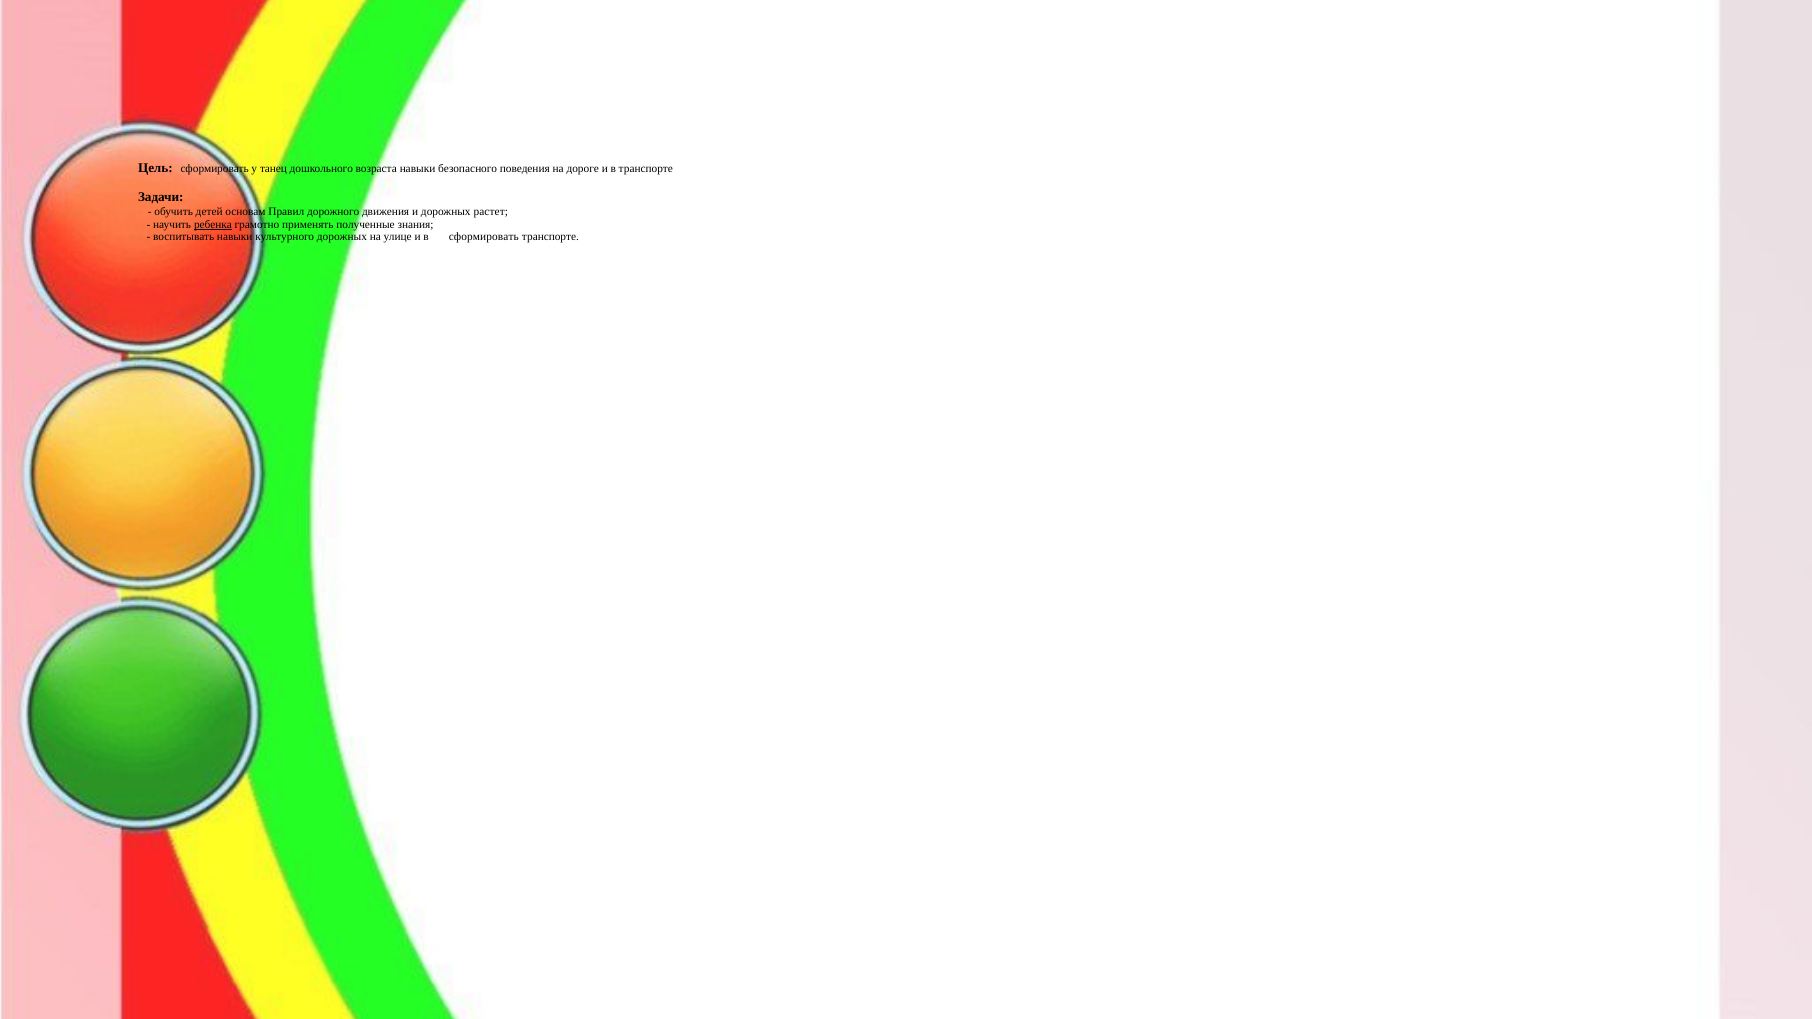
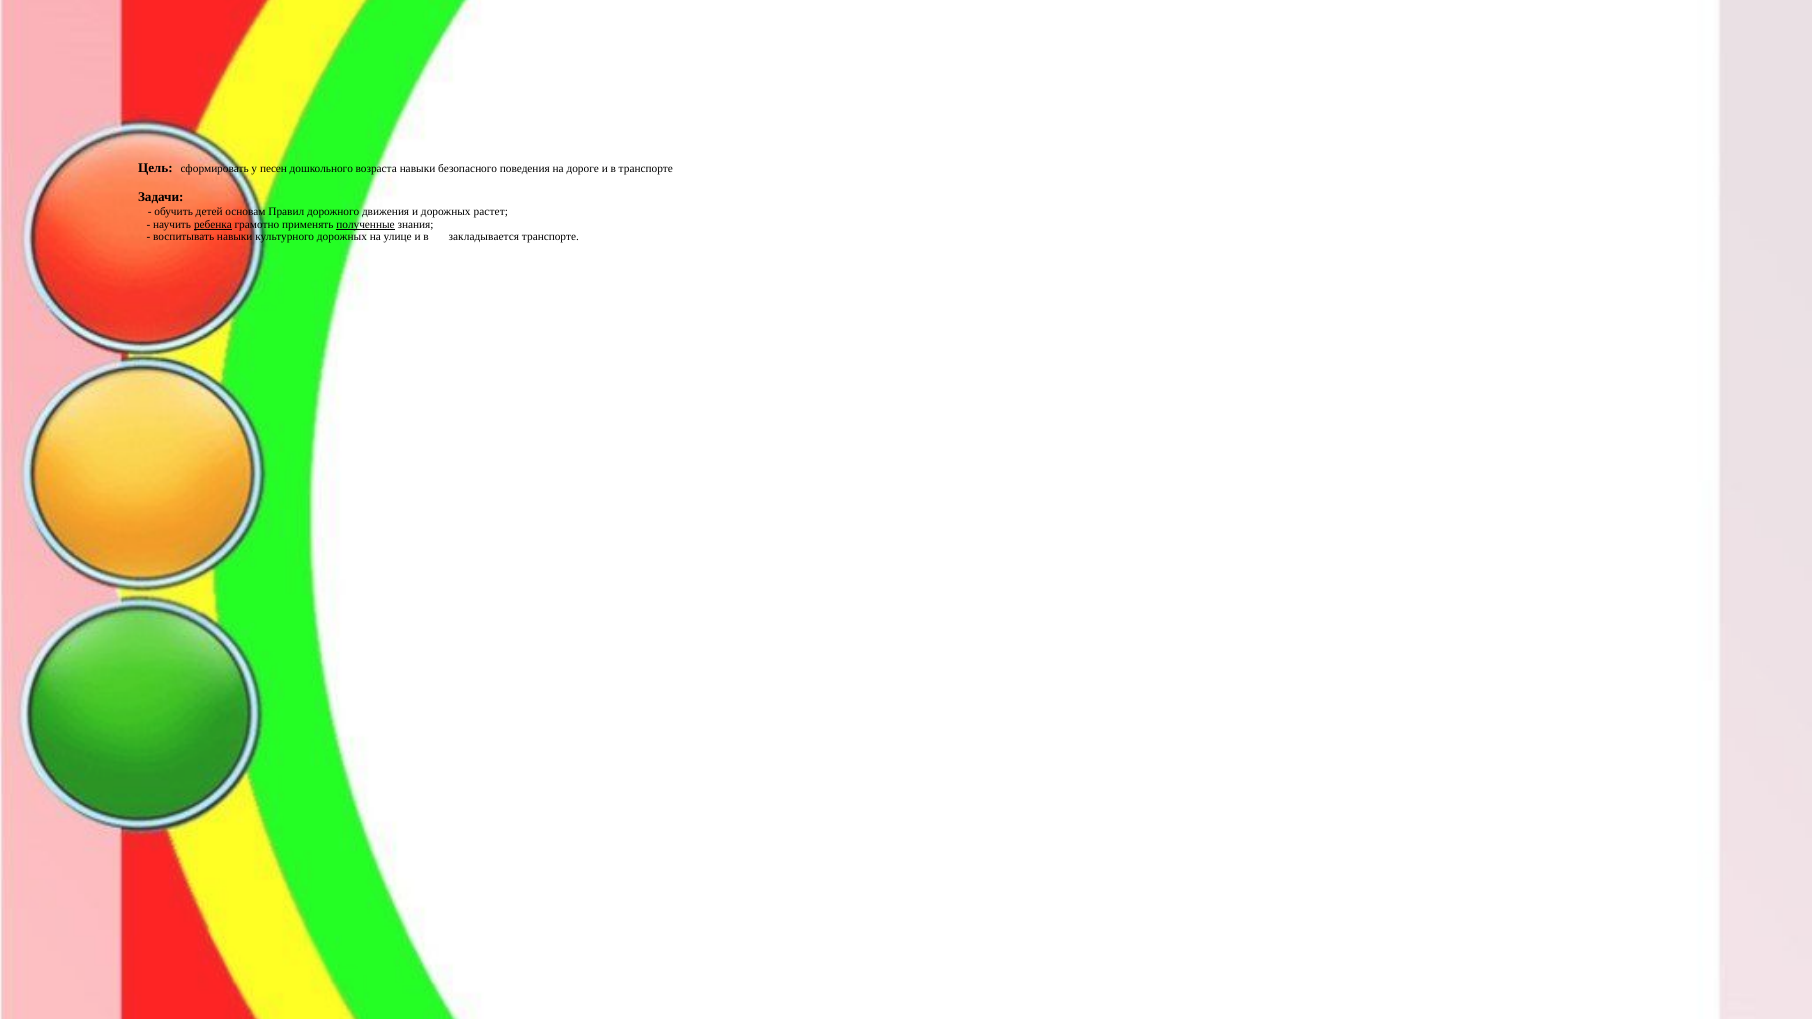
танец: танец -> песен (274, 169)
полученные underline: none -> present (366, 225)
в сформировать: сформировать -> закладывается (484, 237)
